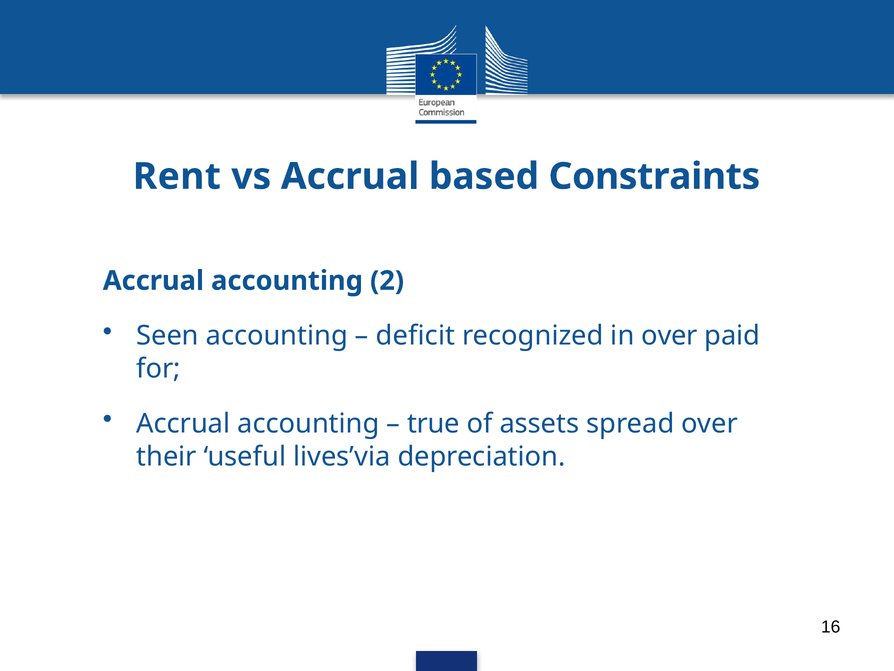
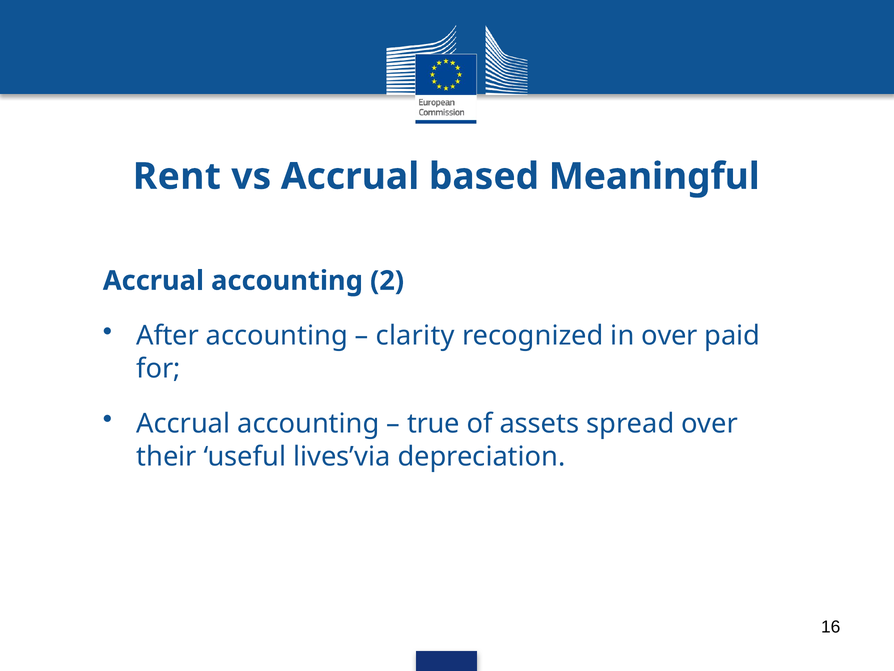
Constraints: Constraints -> Meaningful (654, 176)
Seen: Seen -> After (168, 336)
deficit: deficit -> clarity (415, 336)
